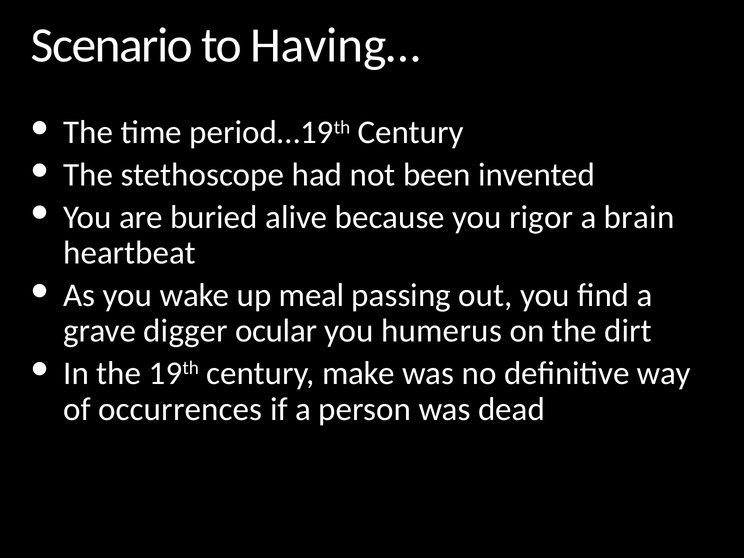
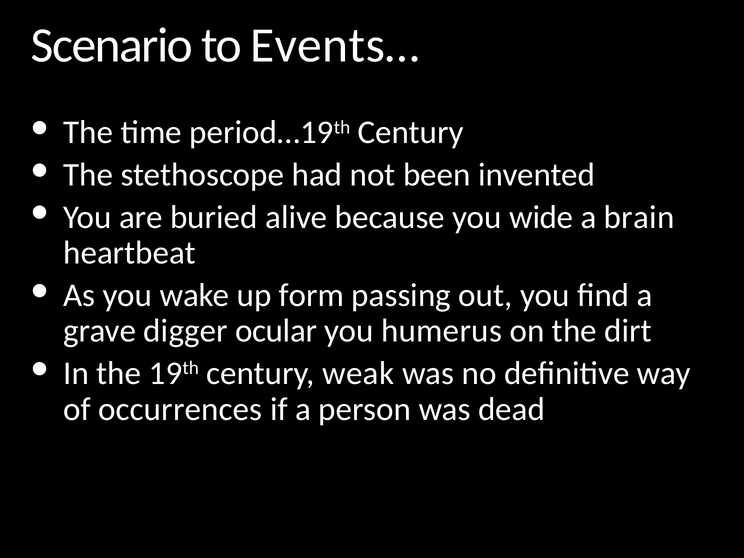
Having…: Having… -> Events… (335, 45)
rigor: rigor -> wide (541, 217)
meal: meal -> form (312, 295)
make: make -> weak (358, 373)
